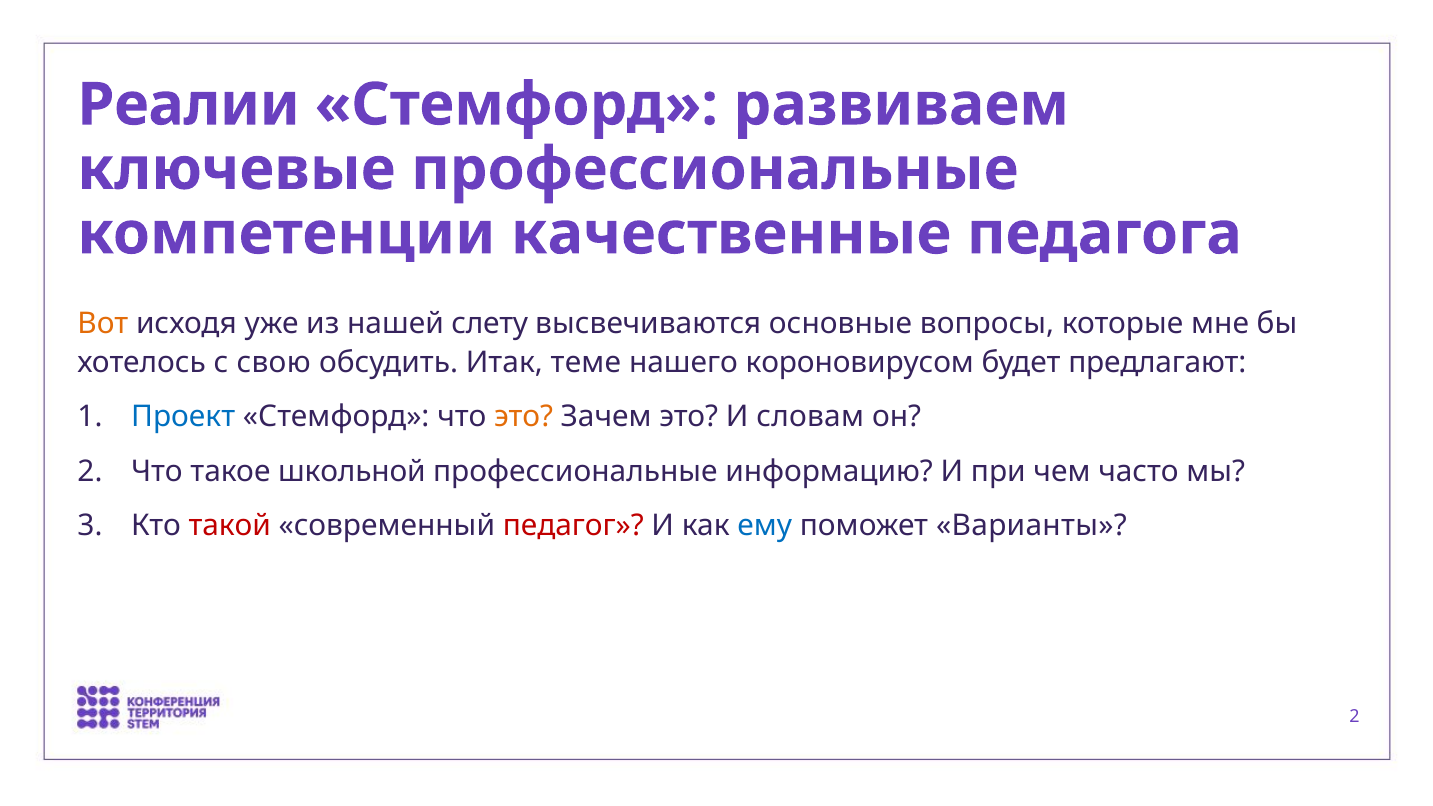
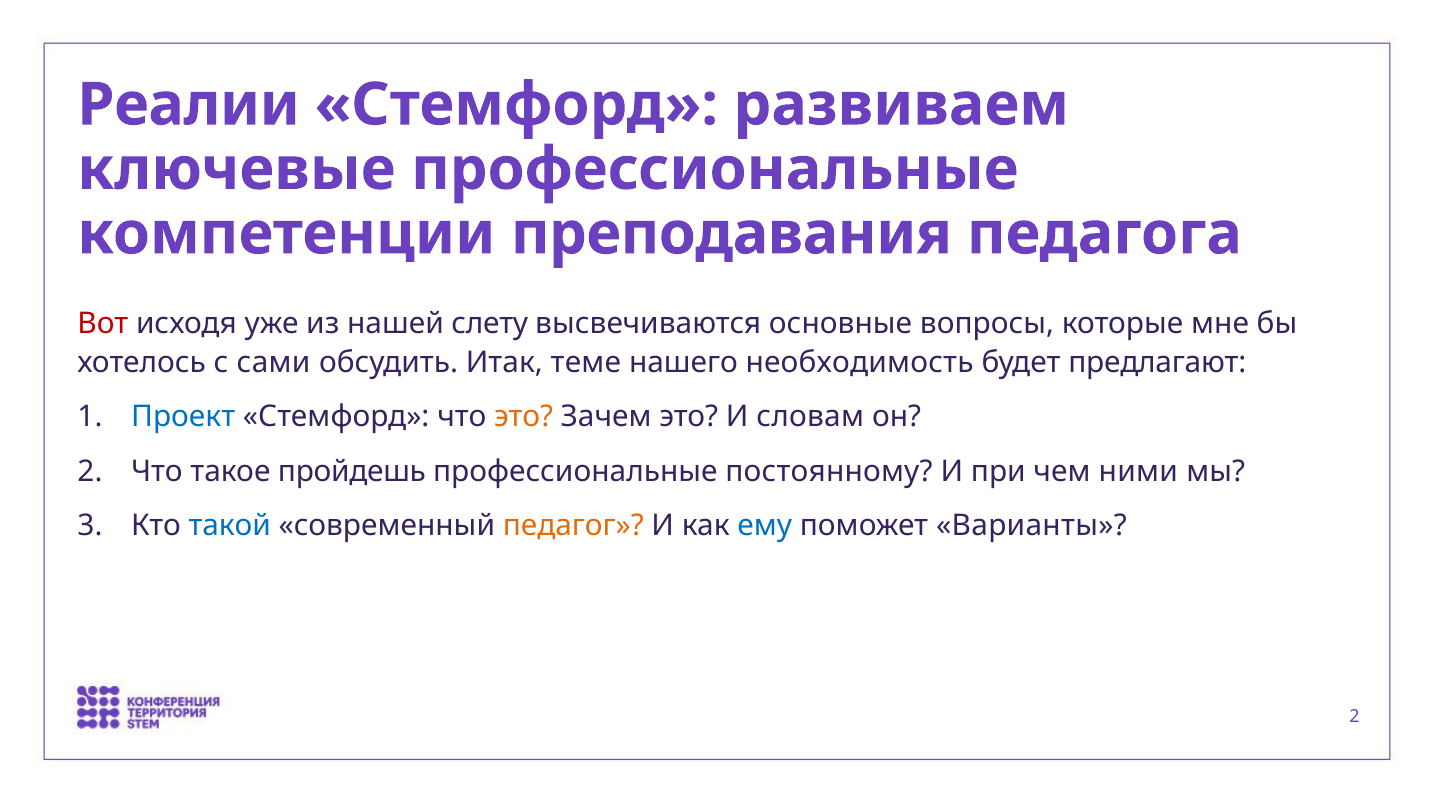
качественные: качественные -> преподавания (731, 234)
Вот colour: orange -> red (103, 323)
свою: свою -> сами (274, 363)
короновирусом: короновирусом -> необходимость (860, 363)
школьной: школьной -> пройдешь (352, 471)
информацию: информацию -> постоянному (829, 471)
часто: часто -> ними (1138, 471)
такой colour: red -> blue (230, 526)
педагог colour: red -> orange (573, 526)
